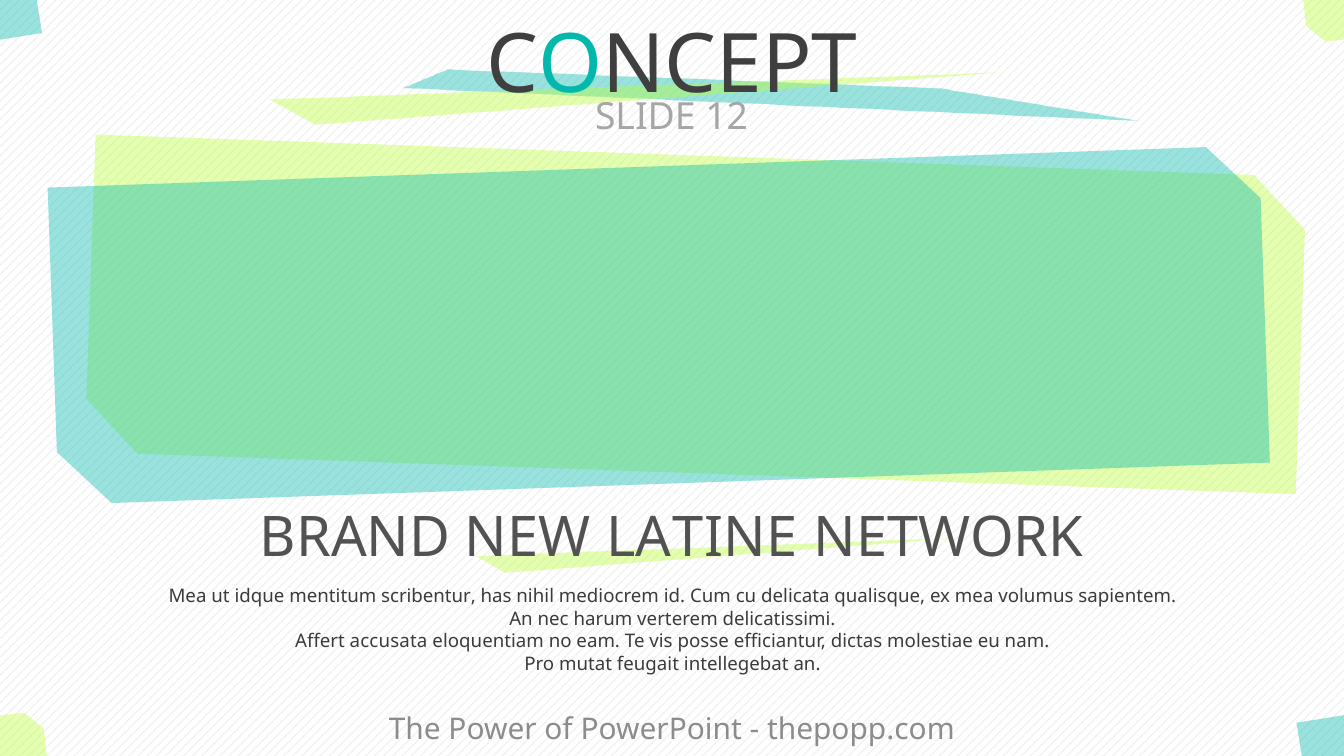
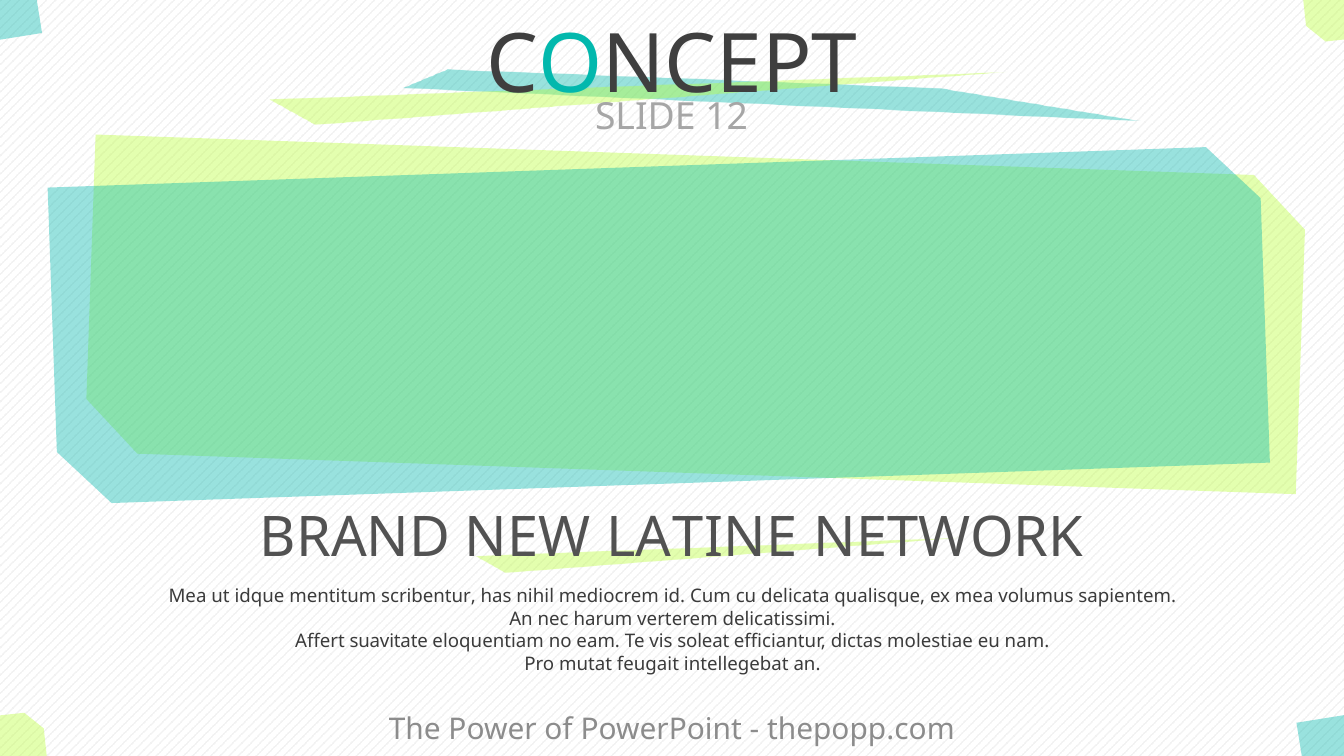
accusata: accusata -> suavitate (389, 642)
posse: posse -> soleat (703, 642)
